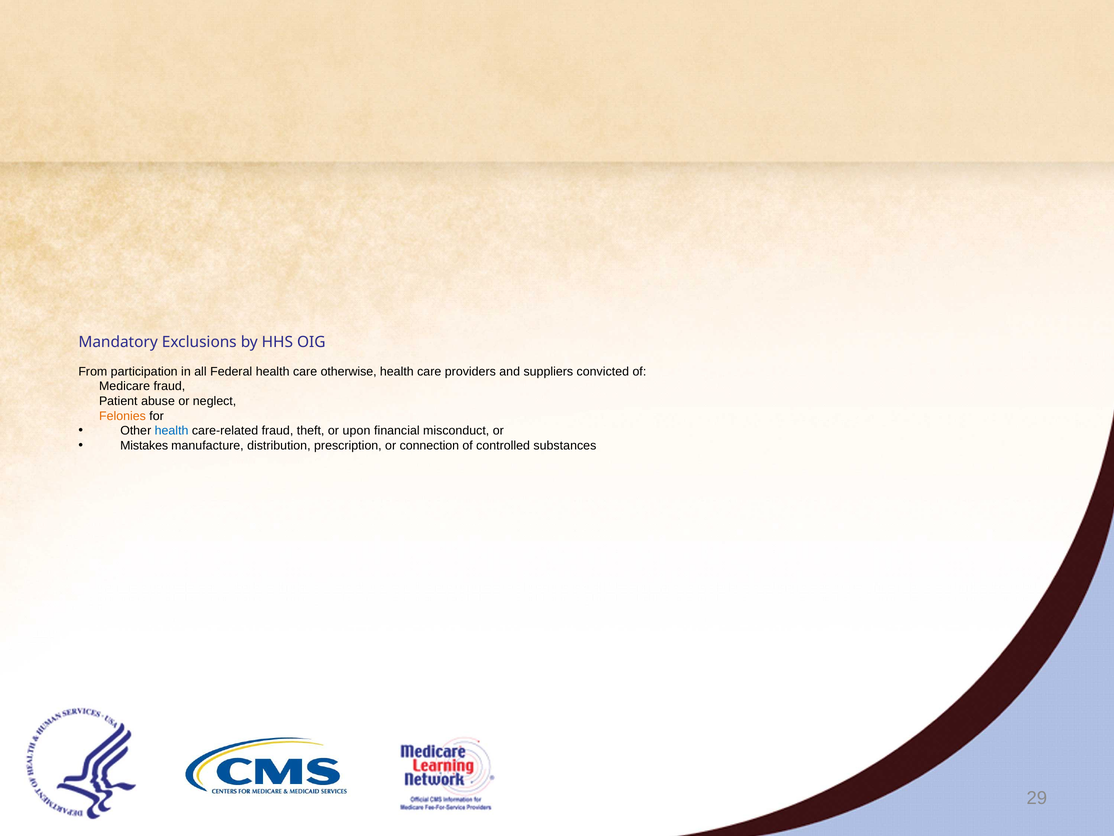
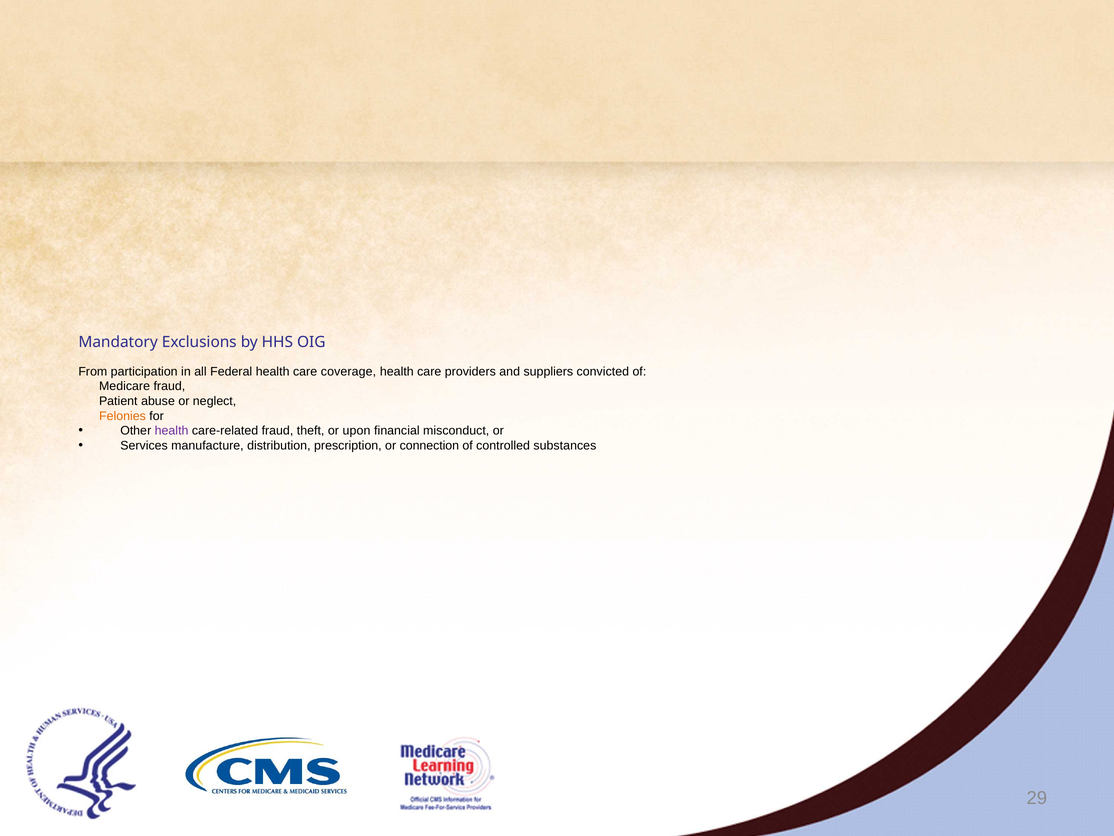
otherwise: otherwise -> coverage (349, 371)
health colour: blue -> purple (172, 431)
Mistakes: Mistakes -> Services (144, 445)
